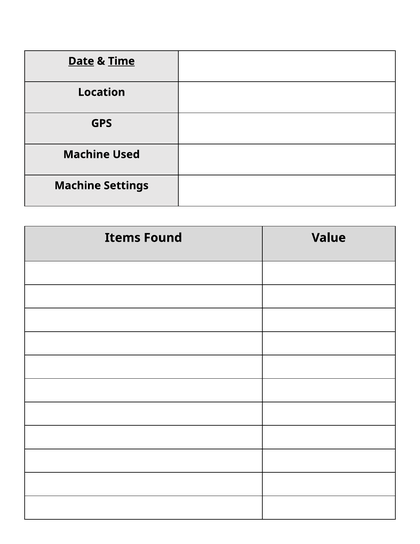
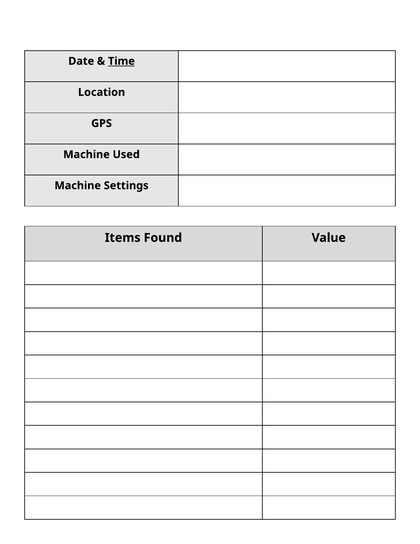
Date underline: present -> none (81, 61)
